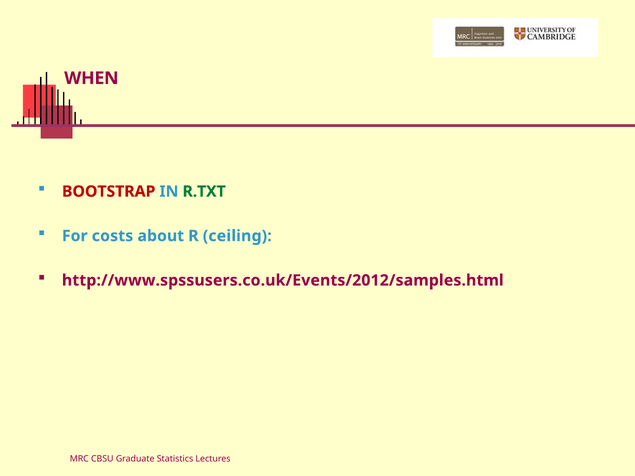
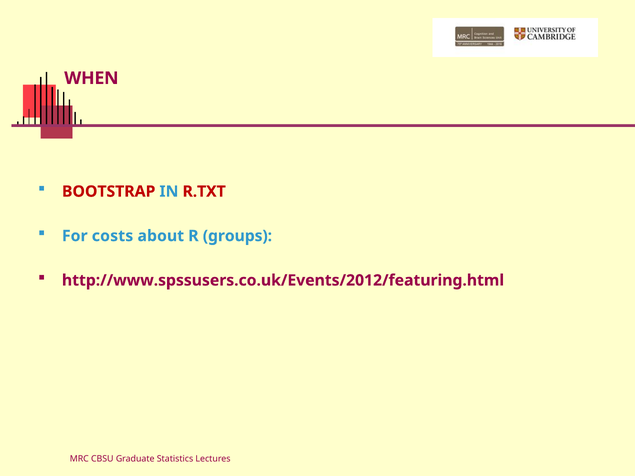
R.TXT colour: green -> red (204, 192)
ceiling: ceiling -> groups (237, 236)
http://www.spssusers.co.uk/Events/2012/samples.html: http://www.spssusers.co.uk/Events/2012/samples.html -> http://www.spssusers.co.uk/Events/2012/featuring.html (283, 281)
